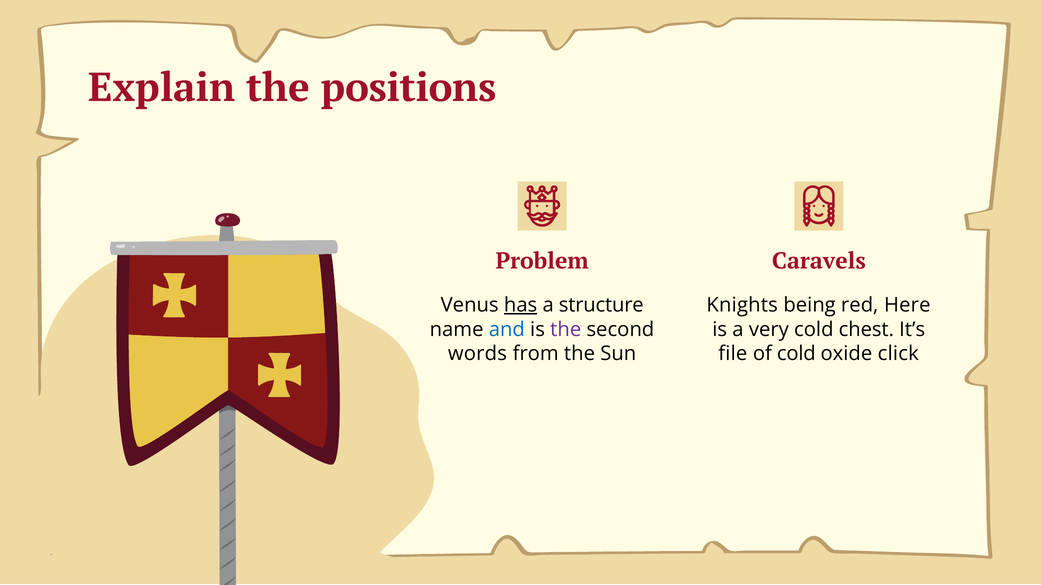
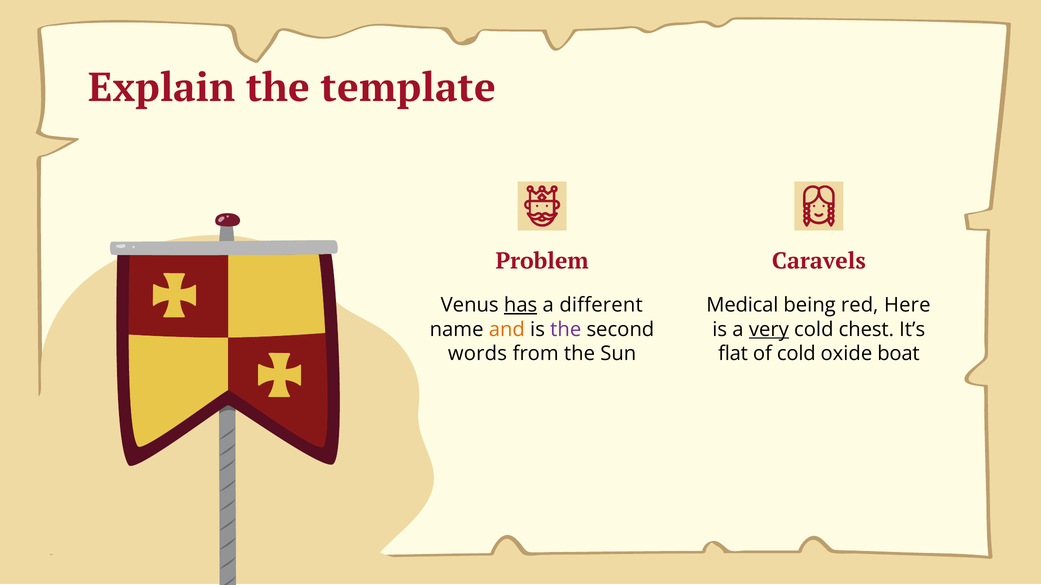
positions: positions -> template (408, 88)
structure: structure -> different (601, 305)
Knights: Knights -> Medical (742, 305)
and colour: blue -> orange (507, 330)
very underline: none -> present (769, 330)
file: file -> flat (733, 354)
click: click -> boat (898, 354)
